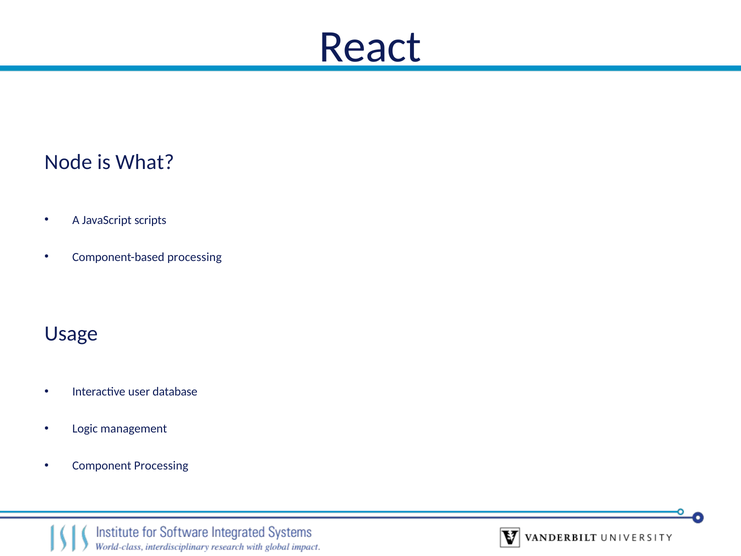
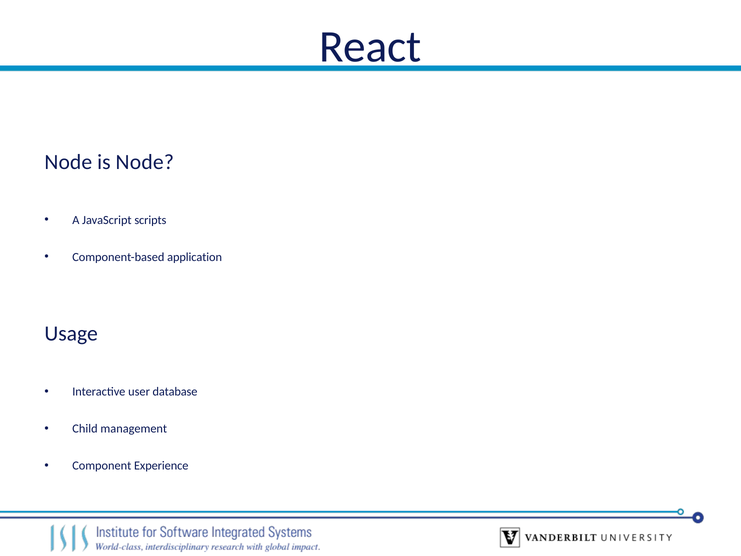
is What: What -> Node (145, 162)
Component-based processing: processing -> application (195, 257)
Logic: Logic -> Child (85, 429)
Component Processing: Processing -> Experience (161, 466)
